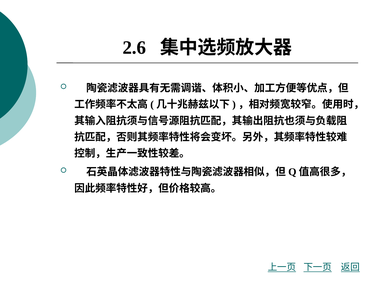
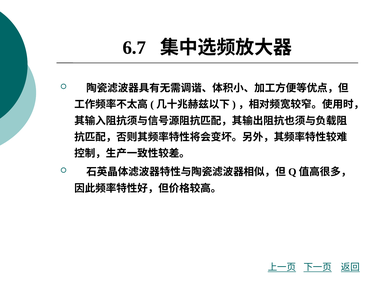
2.6: 2.6 -> 6.7 (134, 48)
